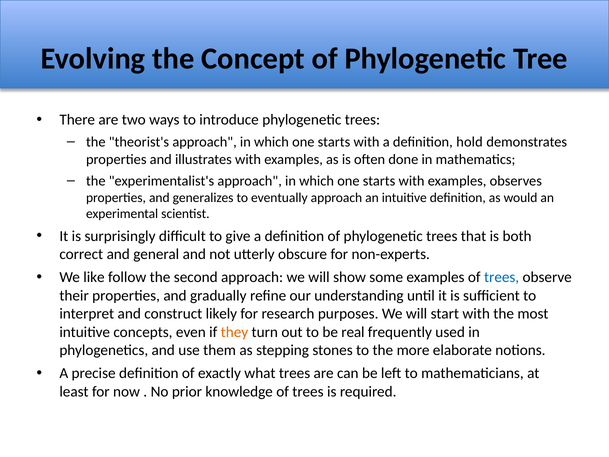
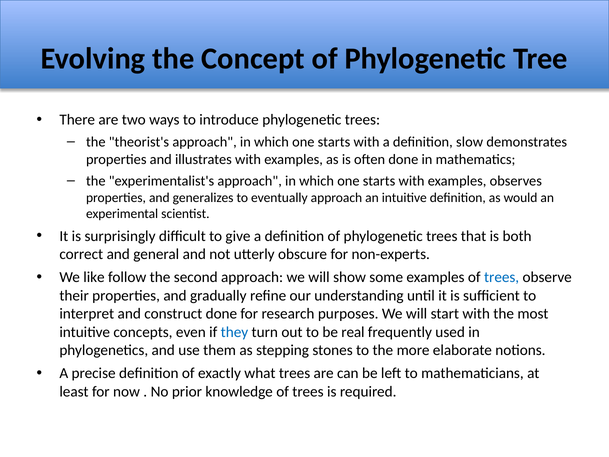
hold: hold -> slow (470, 142)
construct likely: likely -> done (221, 314)
they colour: orange -> blue (234, 332)
